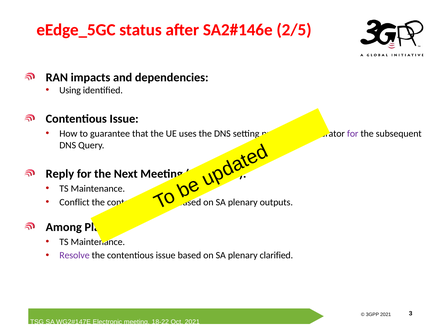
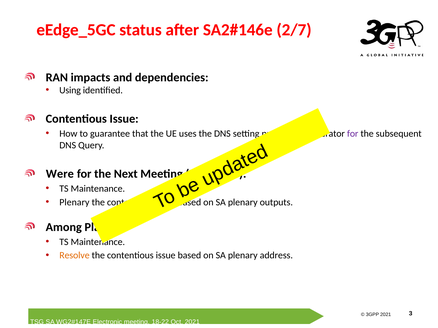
2/5: 2/5 -> 2/7 (294, 30)
Reply: Reply -> Were (60, 174)
Conflict: Conflict -> Plenary (74, 202)
Resolve colour: purple -> orange (74, 256)
clarified: clarified -> address (276, 256)
